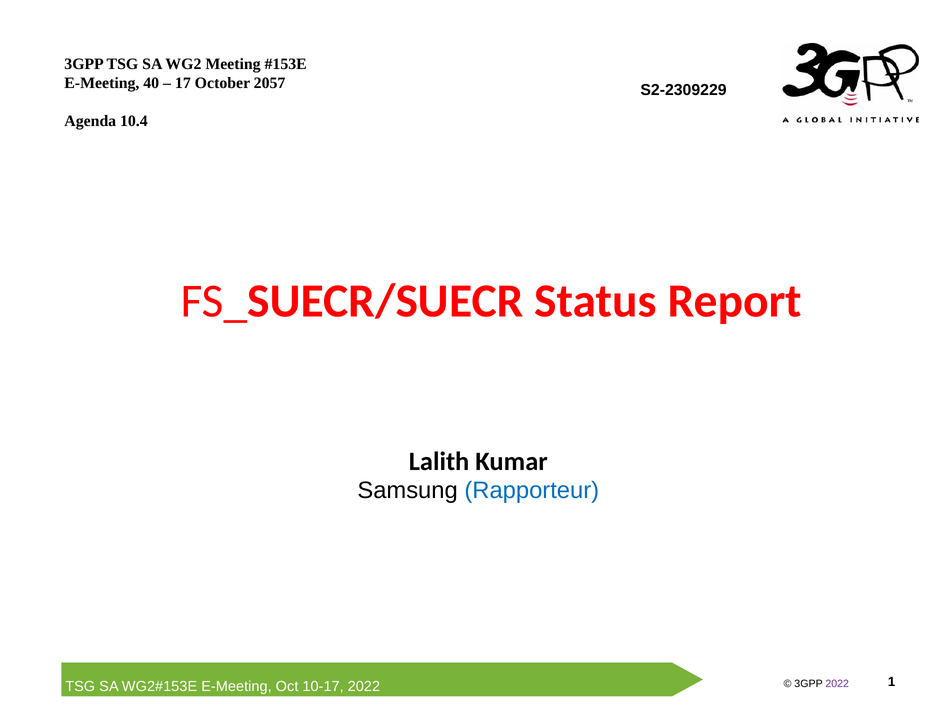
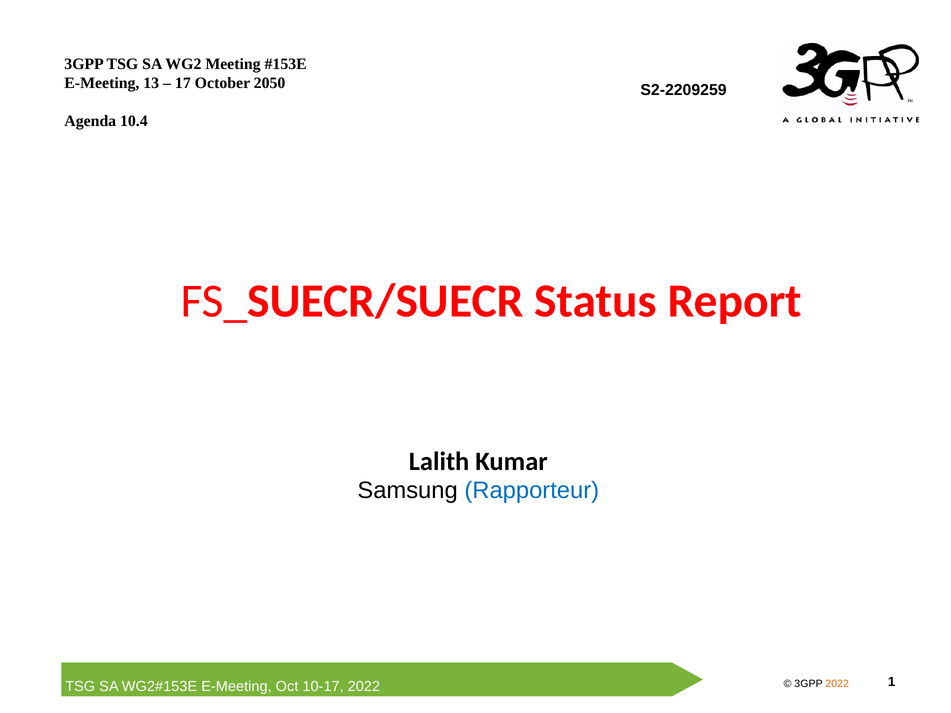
40: 40 -> 13 (151, 83)
2057: 2057 -> 2050 (270, 83)
S2-2309229: S2-2309229 -> S2-2209259 (684, 90)
2022 colour: purple -> orange (837, 684)
